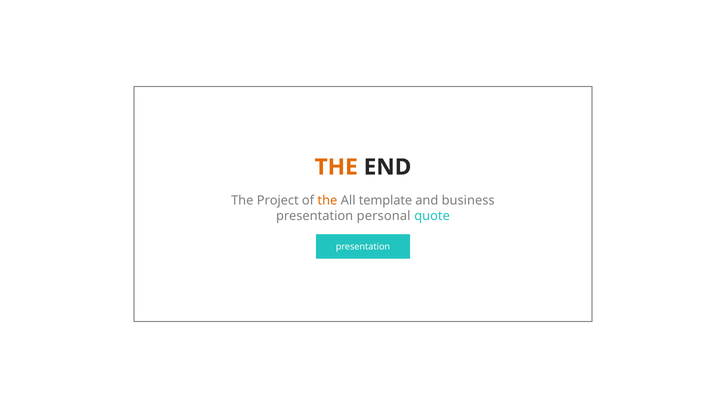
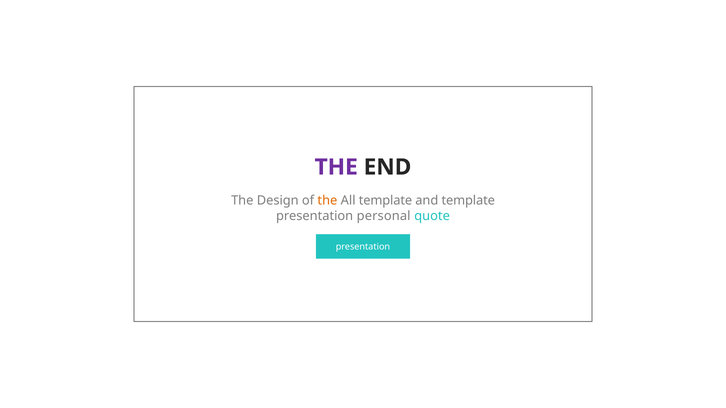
THE colour: orange -> purple (336, 167)
Project: Project -> Design (278, 201)
and business: business -> template (468, 201)
